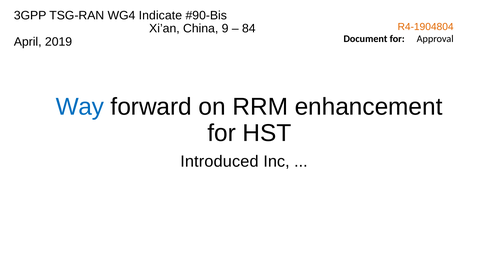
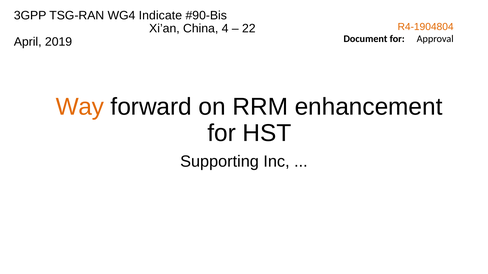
9: 9 -> 4 (225, 29)
84: 84 -> 22 (249, 29)
Way colour: blue -> orange (80, 107)
Introduced: Introduced -> Supporting (220, 162)
